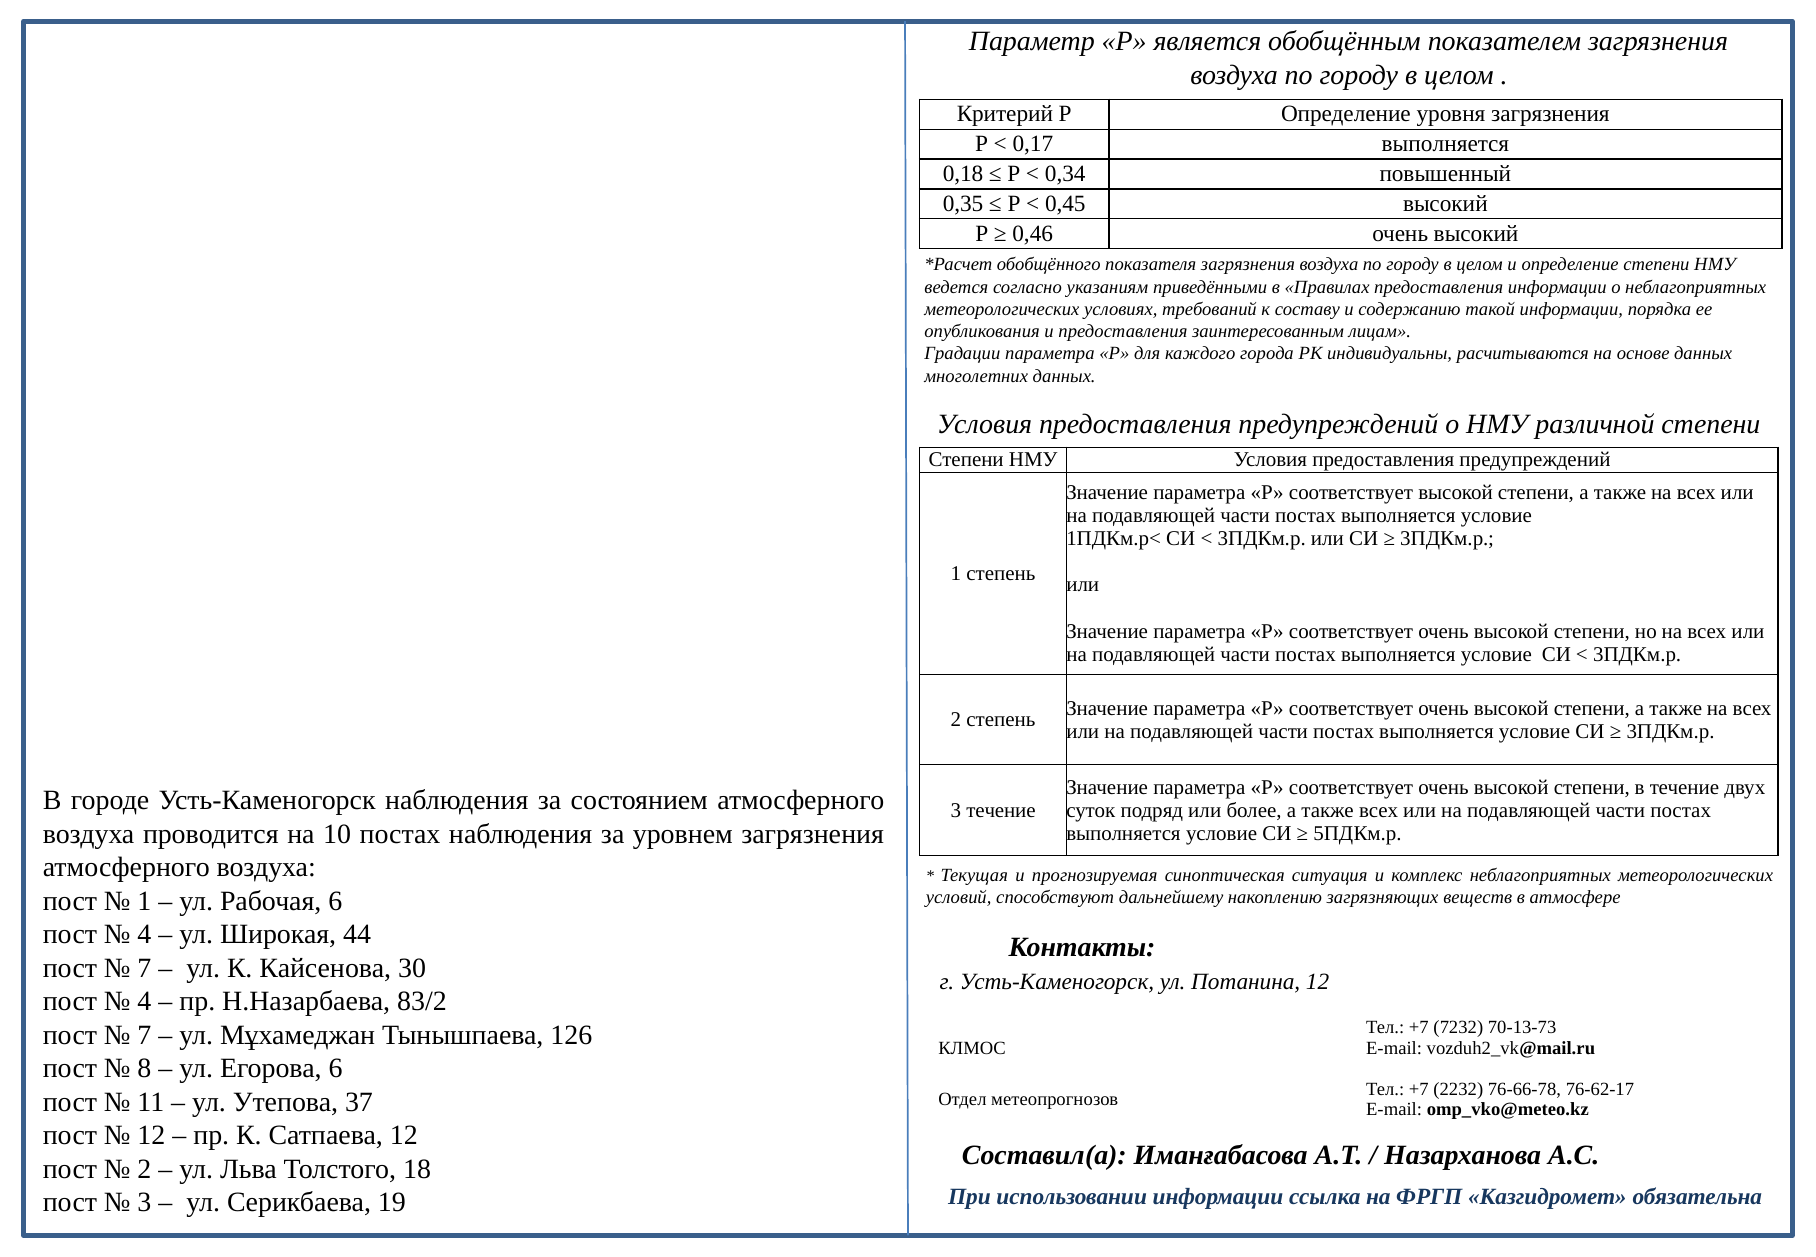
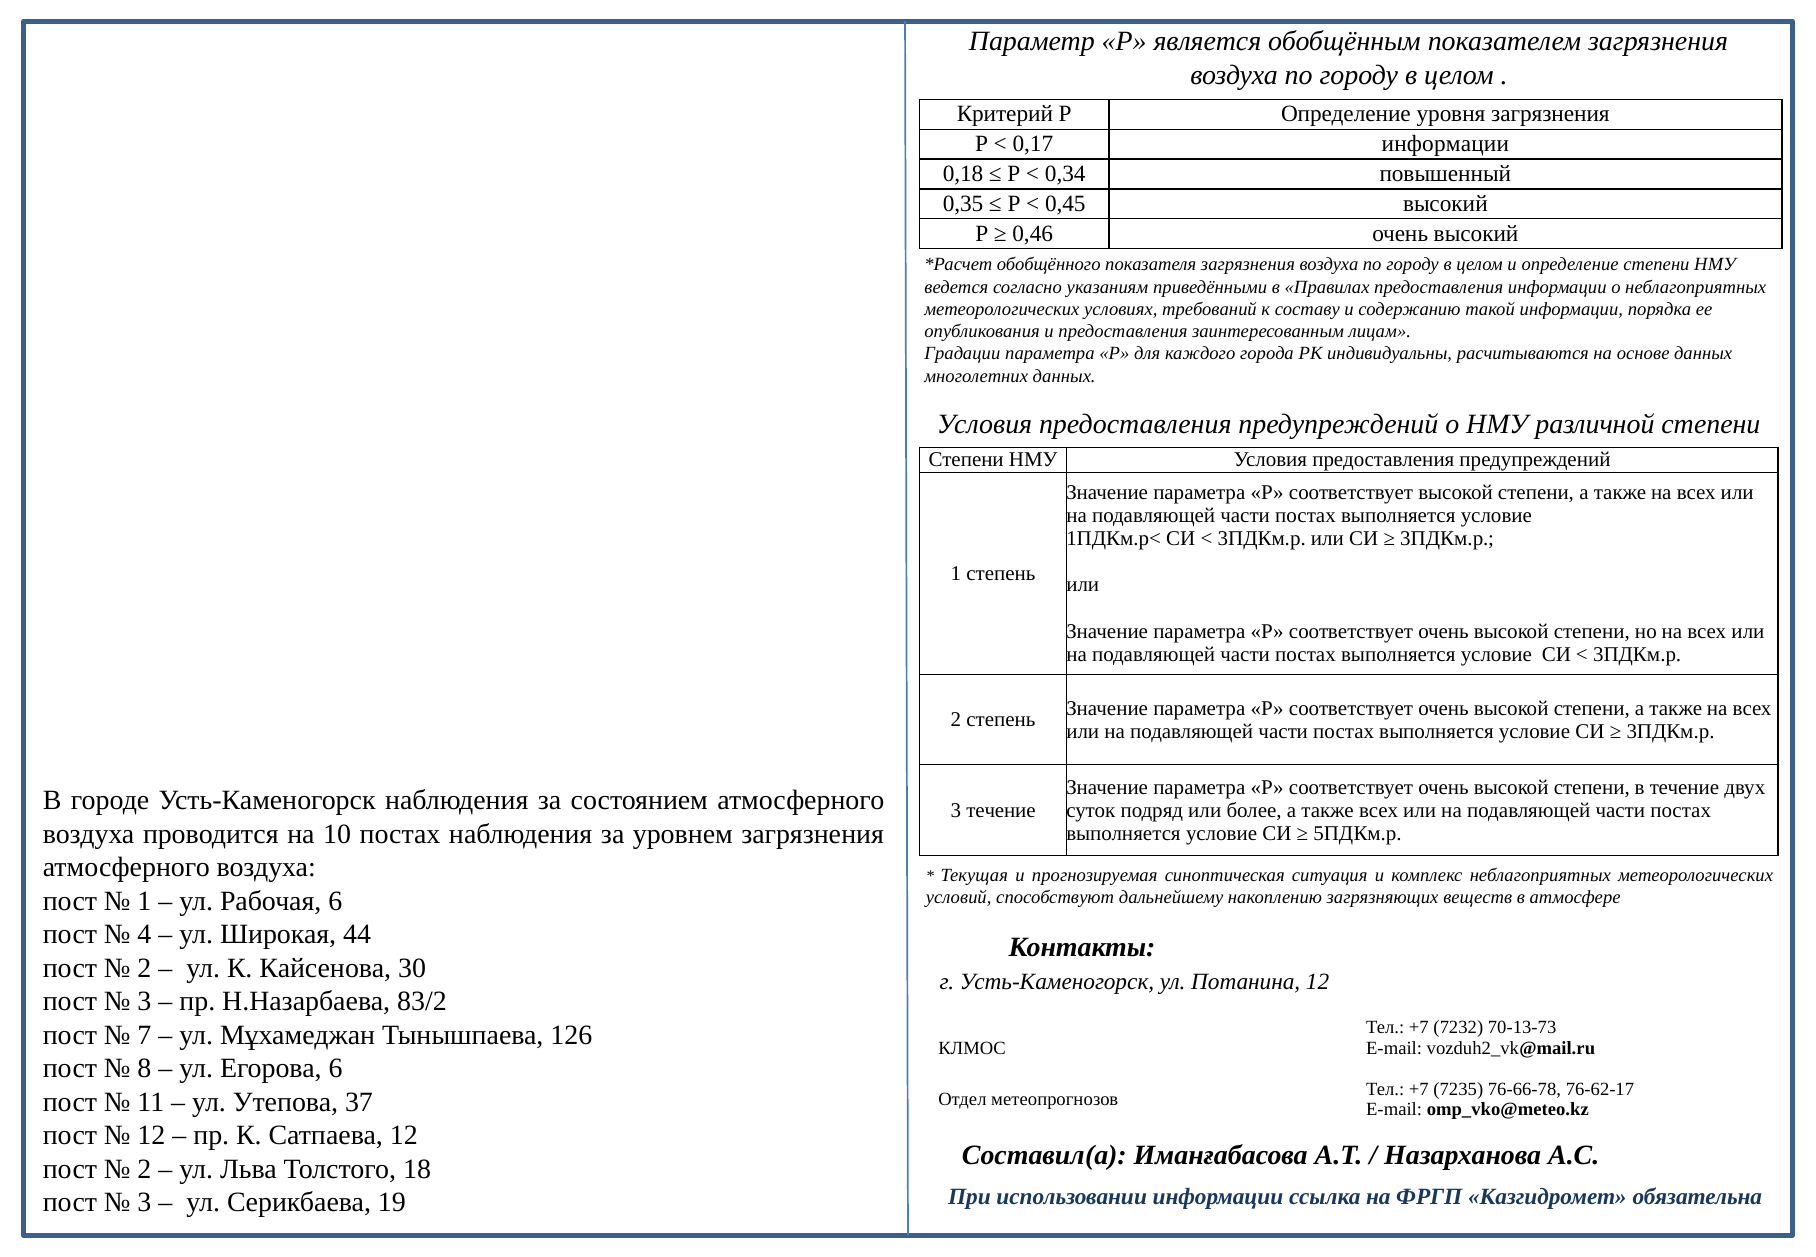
0,17 выполняется: выполняется -> информации (1445, 144)
7: 7 -> 2 (144, 968)
4: 4 -> 3 (144, 1002)
2232: 2232 -> 7235 (1458, 1089)
